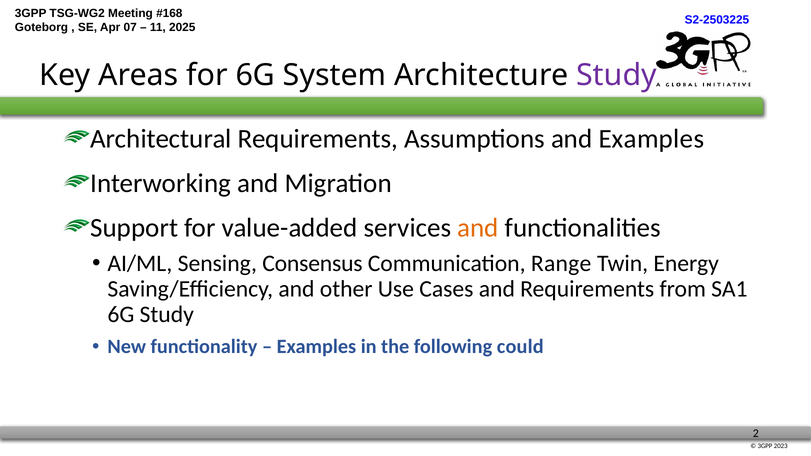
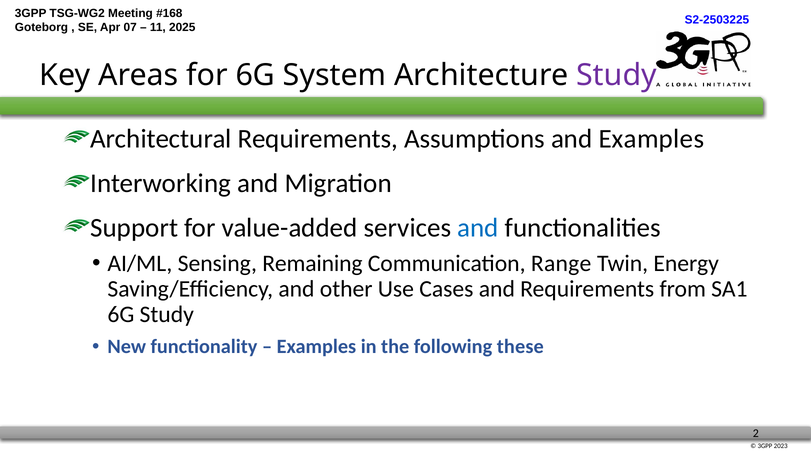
and colour: orange -> blue (478, 228)
Consensus: Consensus -> Remaining (312, 264)
could: could -> these (520, 347)
